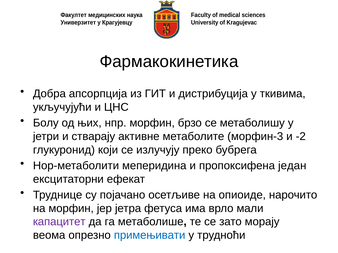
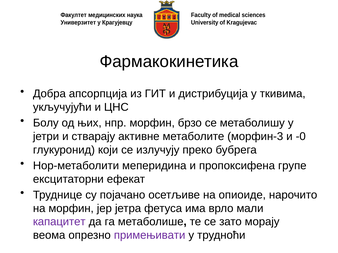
-2: -2 -> -0 (301, 137)
један: један -> групе (292, 166)
примењивати colour: blue -> purple (150, 236)
